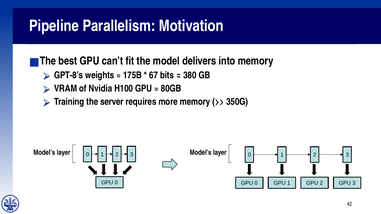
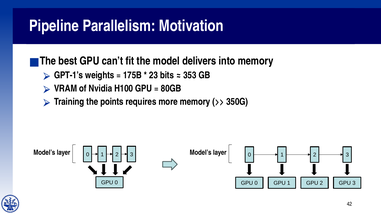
GPT-8’s: GPT-8’s -> GPT-1’s (69, 75)
67: 67 -> 23 (154, 75)
380: 380 -> 353 (190, 75)
server: server -> points (112, 102)
